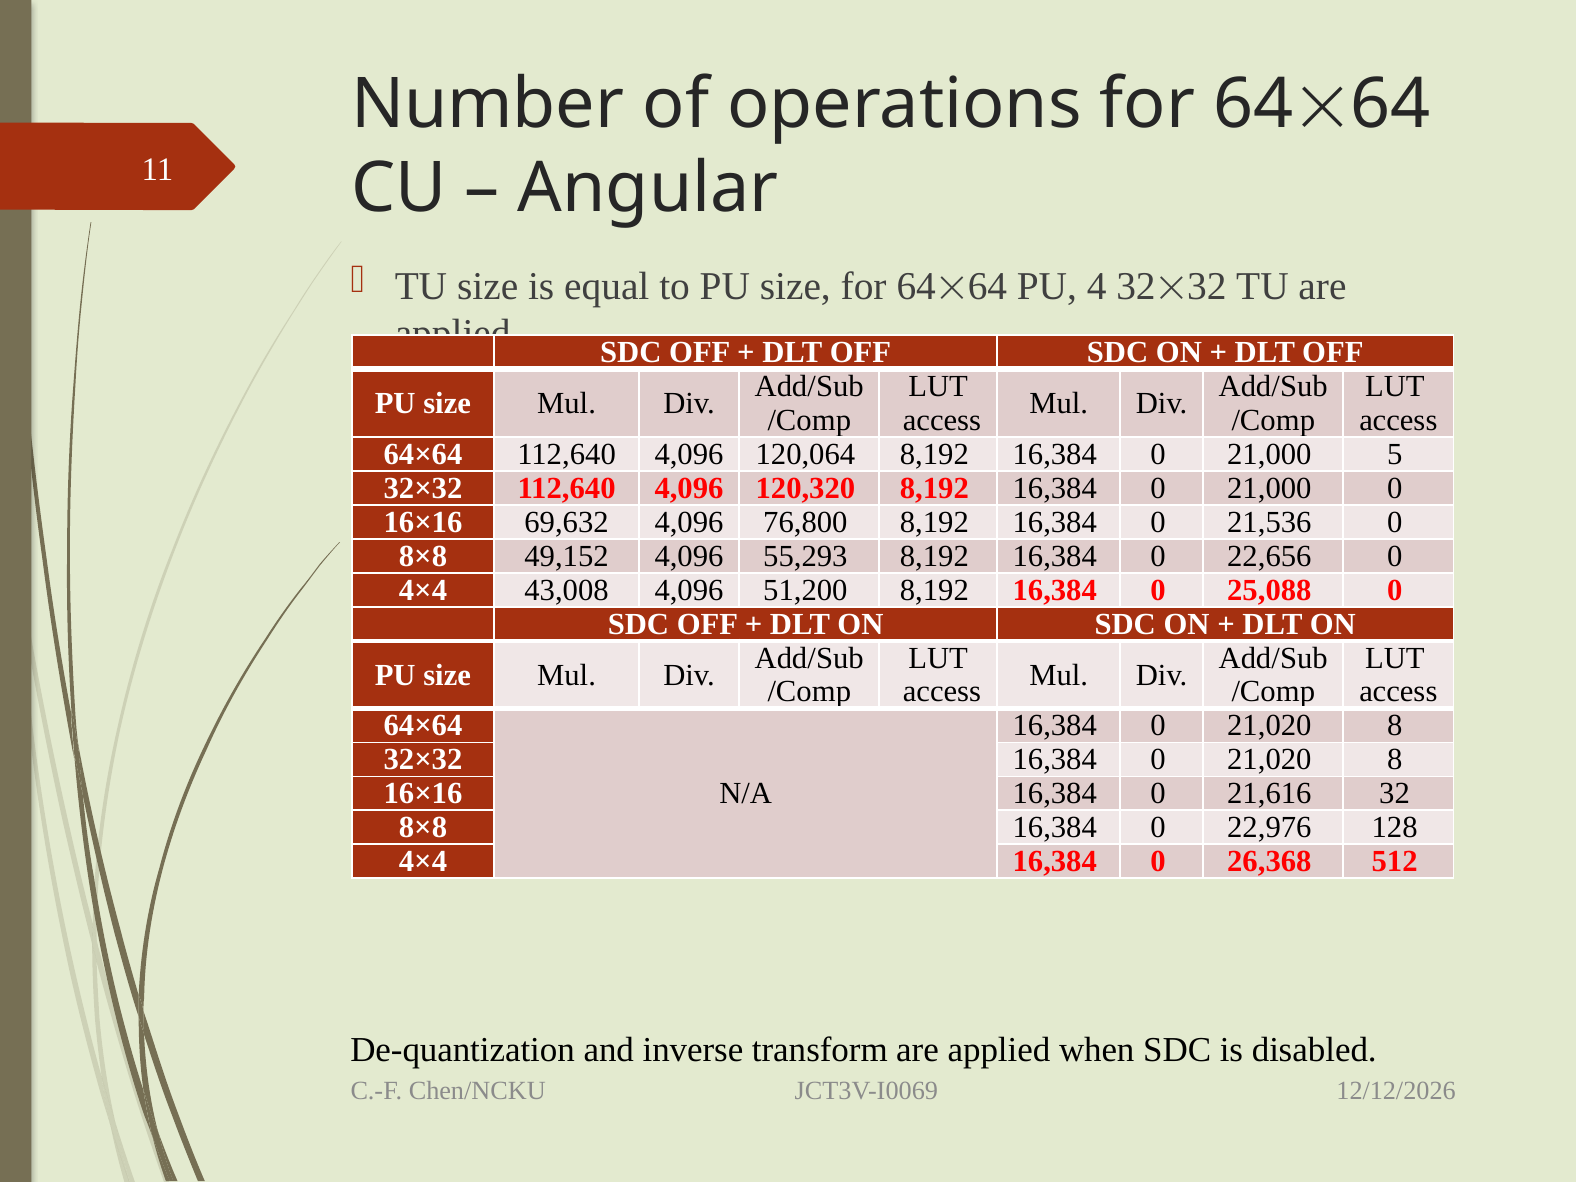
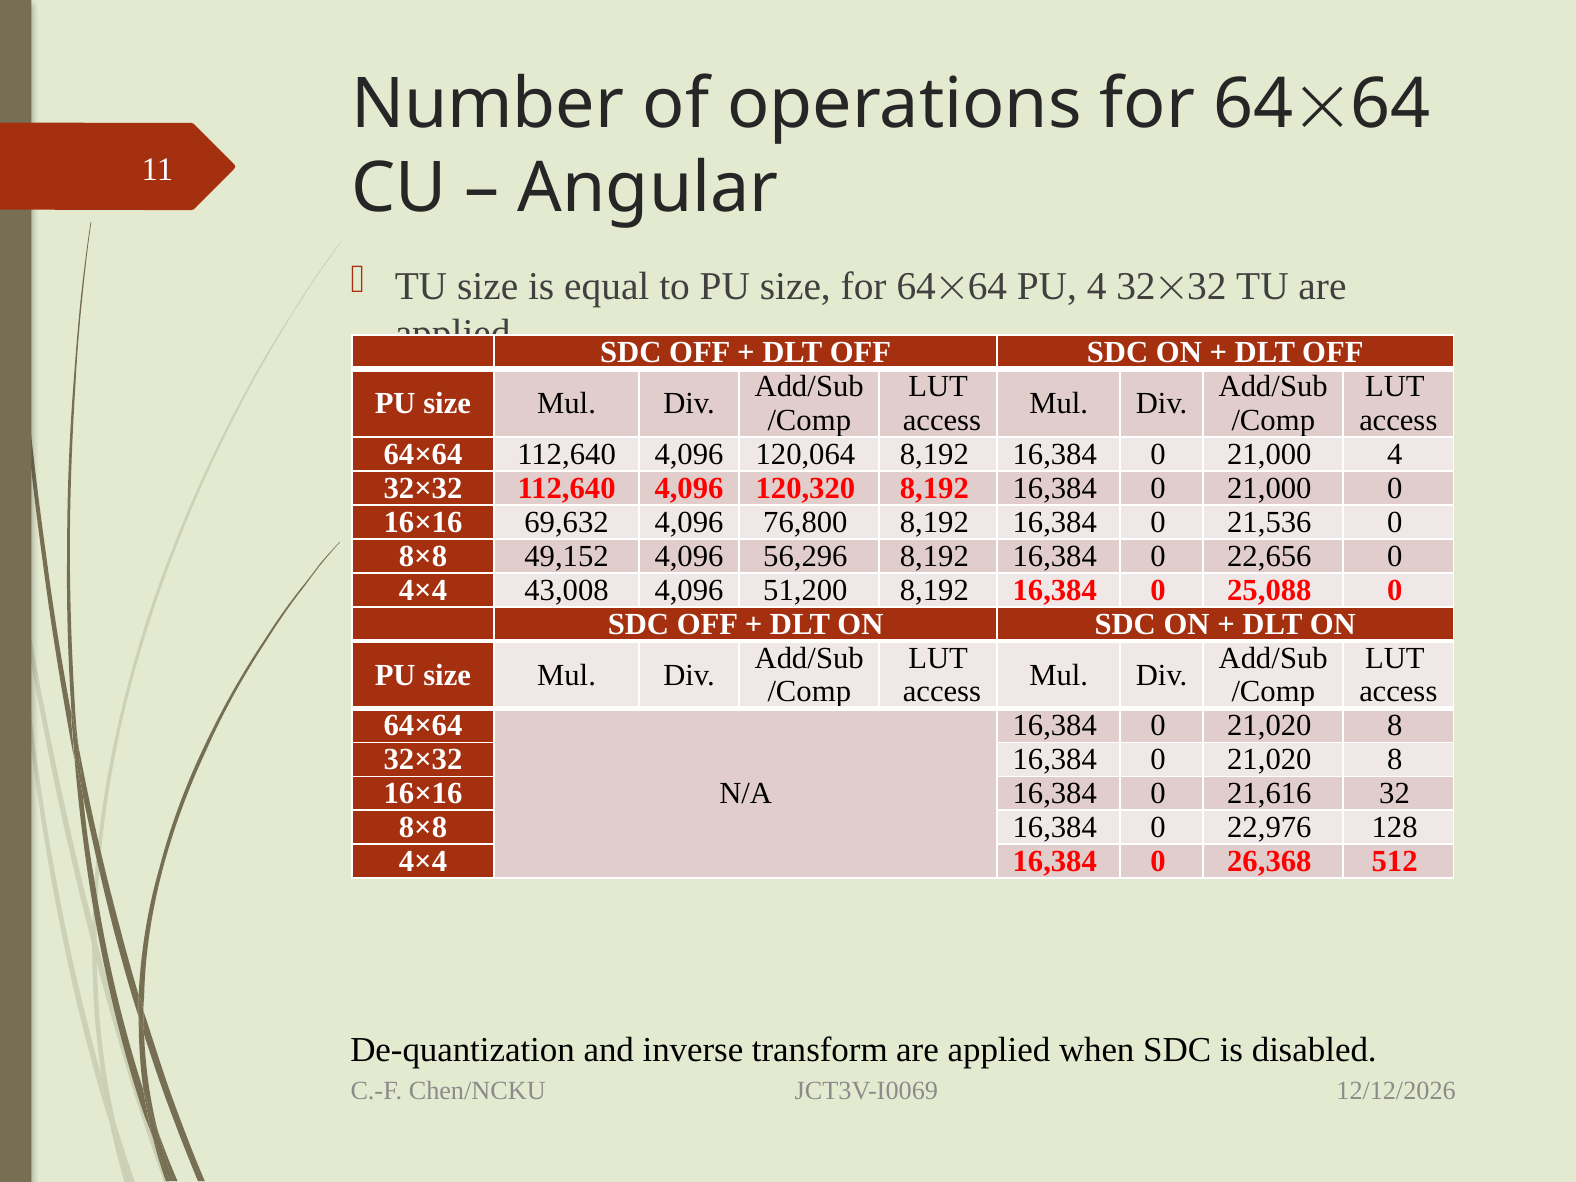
21,000 5: 5 -> 4 (1395, 454)
55,293: 55,293 -> 56,296 (805, 556)
